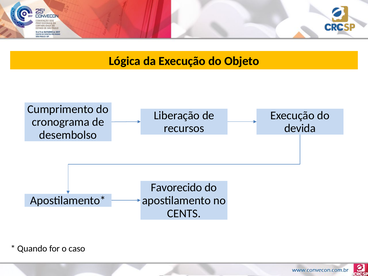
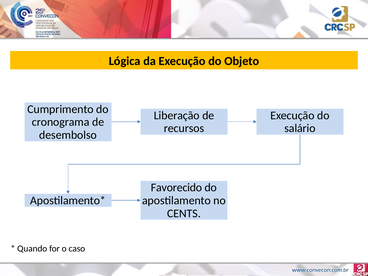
devida: devida -> salário (300, 128)
